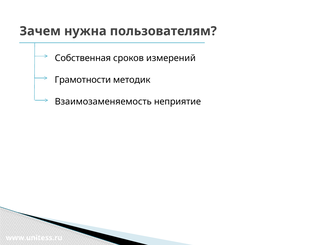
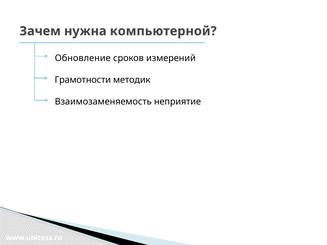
пользователям: пользователям -> компьютерной (163, 31)
Собственная: Собственная -> Обновление (83, 58)
